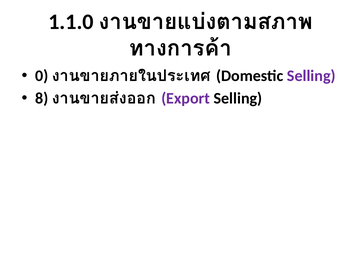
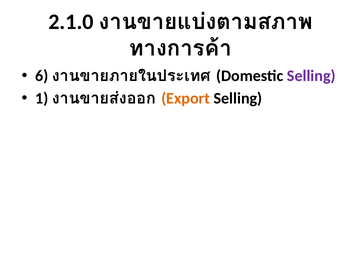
1.1.0: 1.1.0 -> 2.1.0 (71, 22)
0: 0 -> 6 (42, 76)
8: 8 -> 1 (42, 98)
Export colour: purple -> orange (186, 98)
